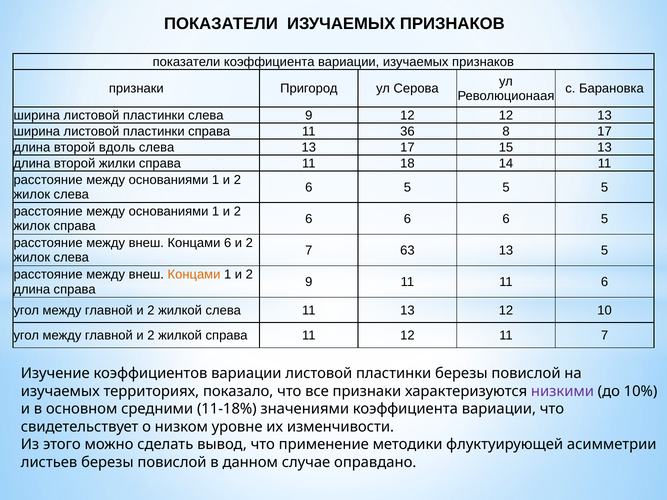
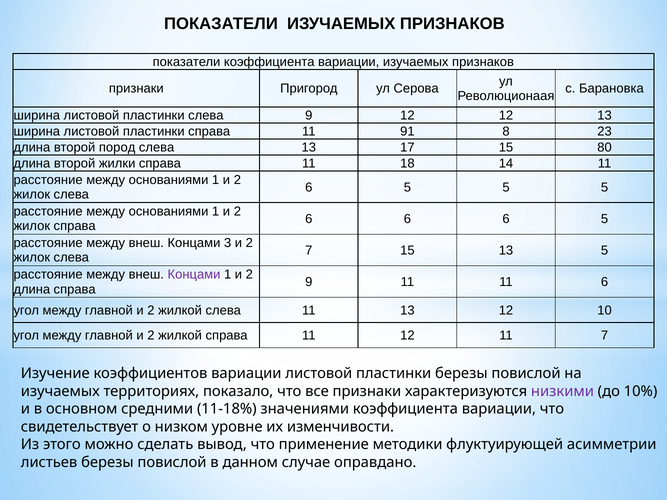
36: 36 -> 91 (407, 132)
8 17: 17 -> 23 (605, 132)
вдоль: вдоль -> пород (117, 148)
15 13: 13 -> 80 (605, 148)
Концами 6: 6 -> 3 (228, 243)
7 63: 63 -> 15 (407, 251)
Концами colour: orange -> purple (194, 275)
